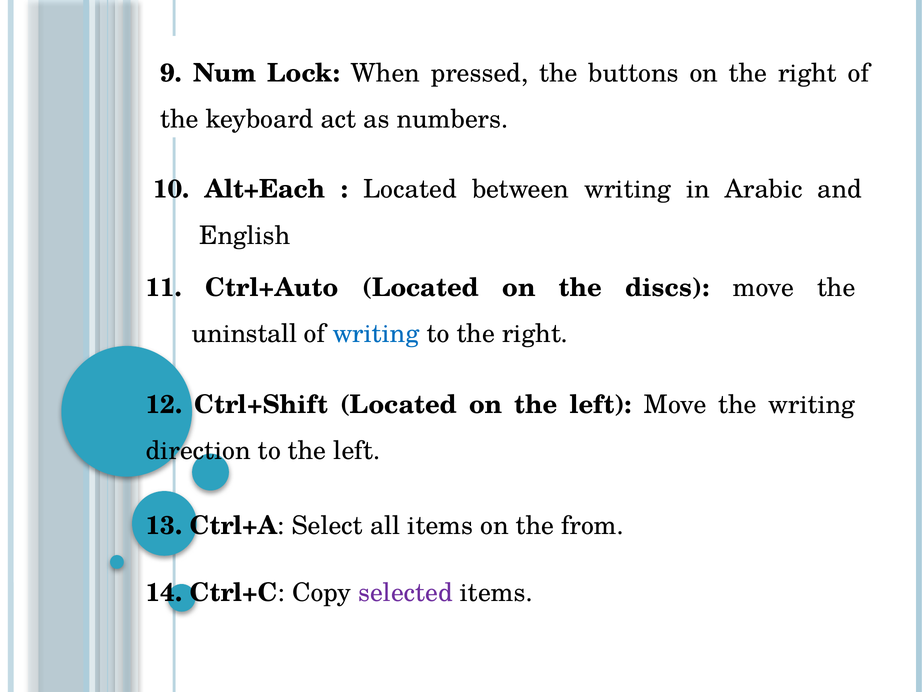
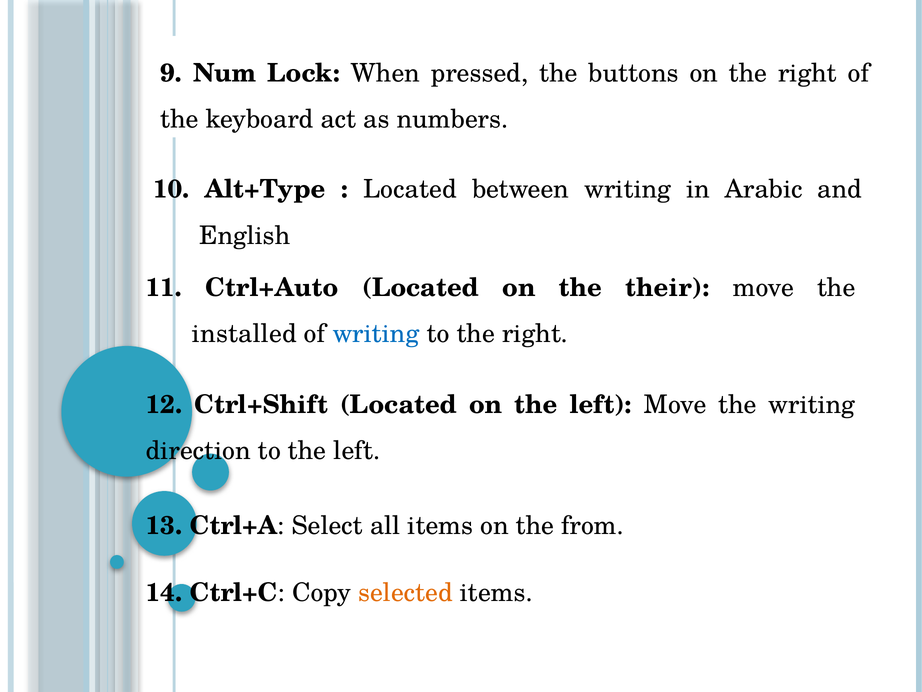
Alt+Each: Alt+Each -> Alt+Type (265, 189)
discs: discs -> their (667, 288)
uninstall: uninstall -> installed (244, 334)
selected colour: purple -> orange (405, 592)
